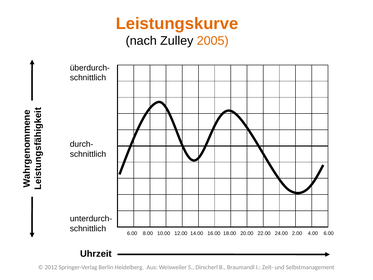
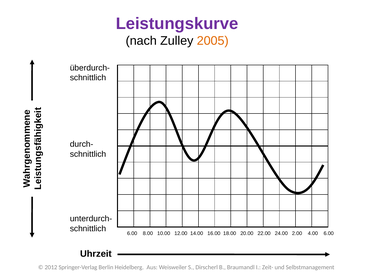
Leistungskurve colour: orange -> purple (177, 24)
